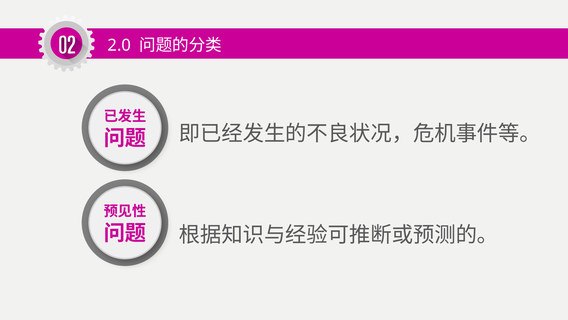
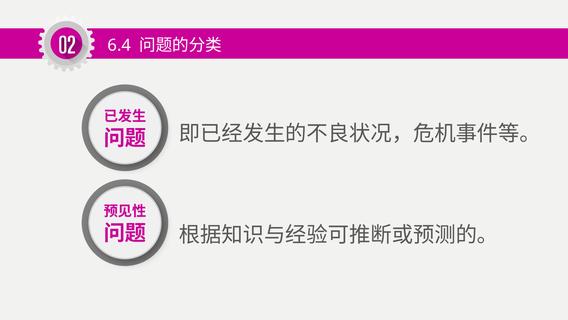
2.0: 2.0 -> 6.4 (119, 45)
